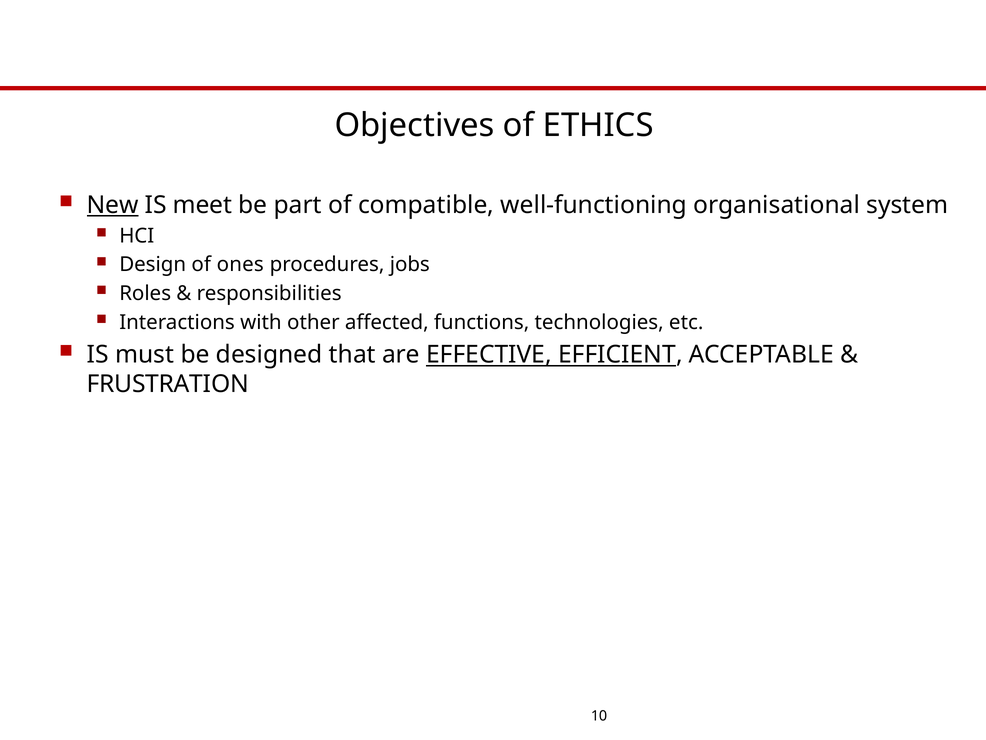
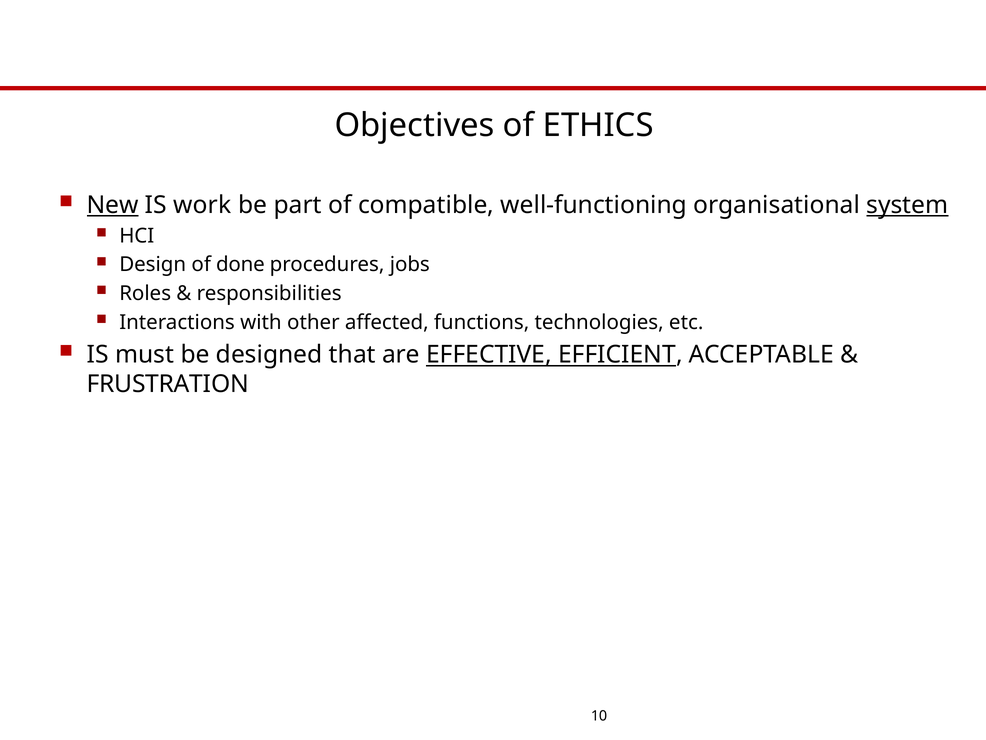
meet: meet -> work (202, 205)
system underline: none -> present (907, 205)
ones: ones -> done (240, 264)
